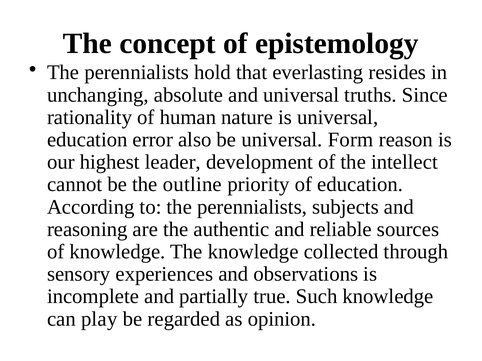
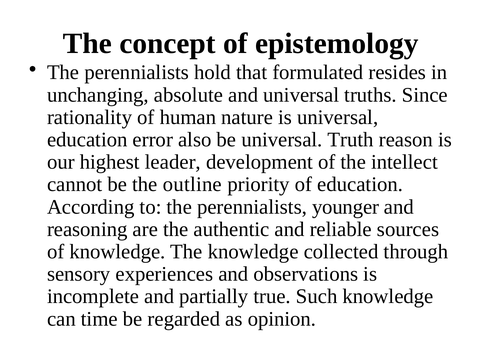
everlasting: everlasting -> formulated (318, 73)
Form: Form -> Truth (351, 140)
subjects: subjects -> younger (346, 207)
play: play -> time (99, 319)
